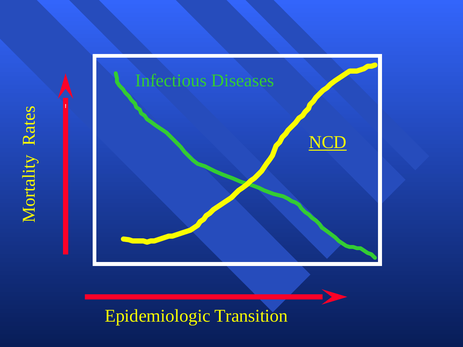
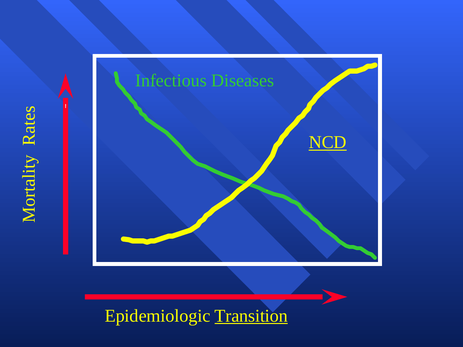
Transition underline: none -> present (251, 316)
